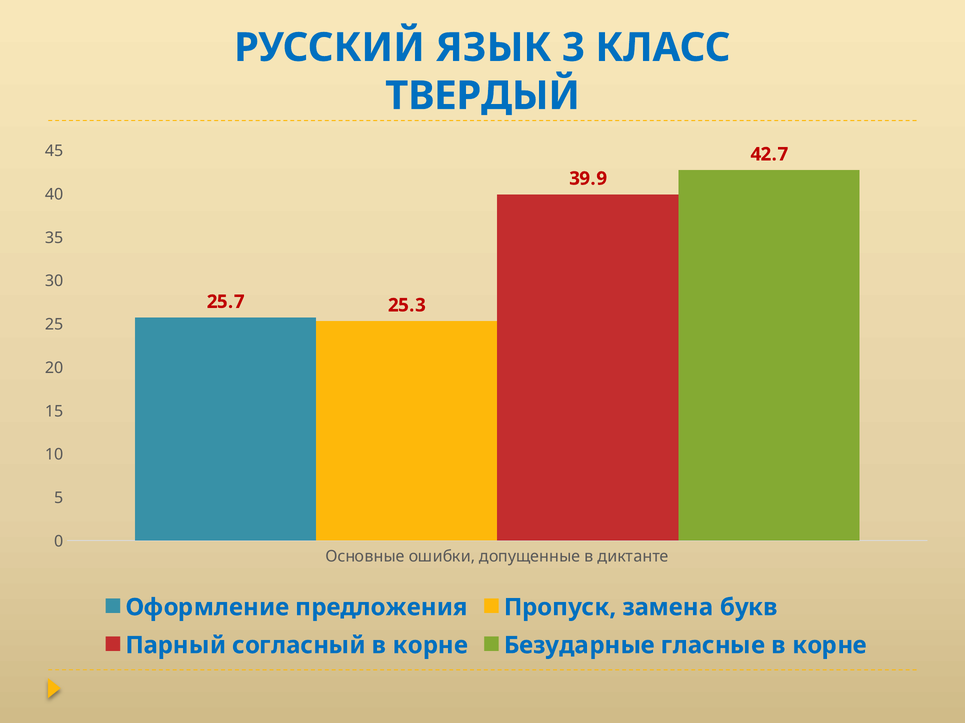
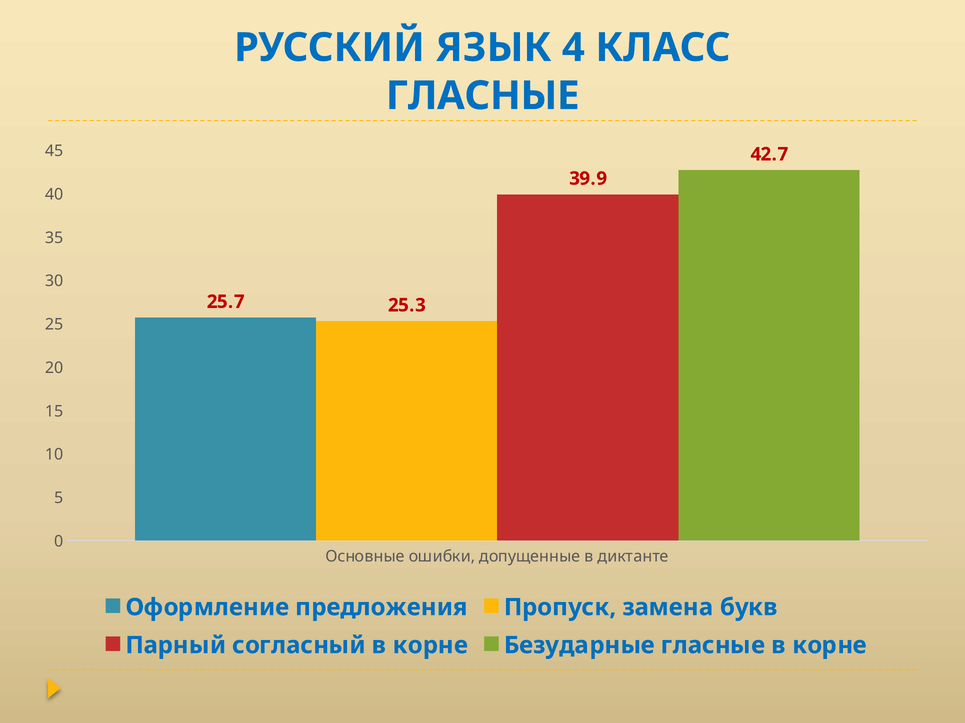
3: 3 -> 4 (573, 48)
ТВЕРДЫЙ: ТВЕРДЫЙ -> ГЛАСНЫЕ (483, 96)
